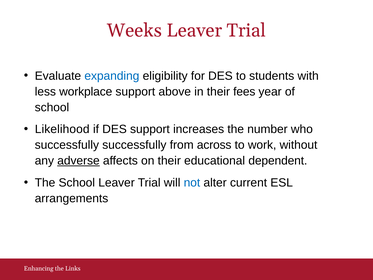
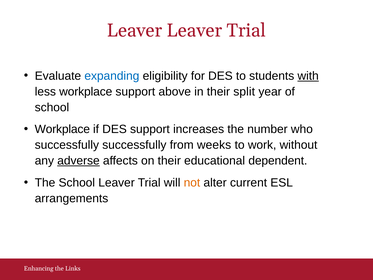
Weeks: Weeks -> Leaver (135, 31)
with underline: none -> present (308, 76)
fees: fees -> split (244, 92)
Likelihood: Likelihood -> Workplace (62, 129)
across: across -> weeks (214, 145)
not colour: blue -> orange (192, 183)
